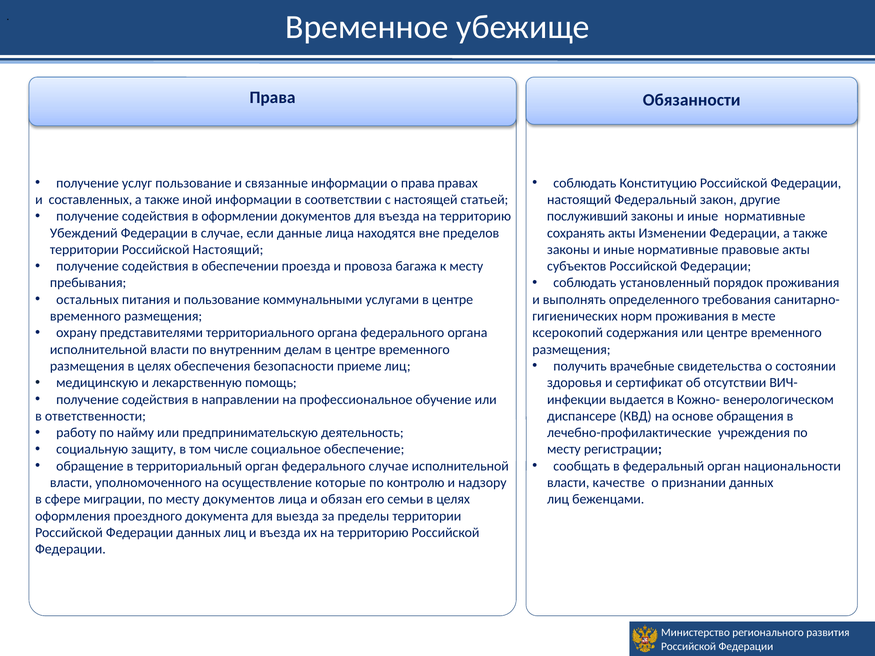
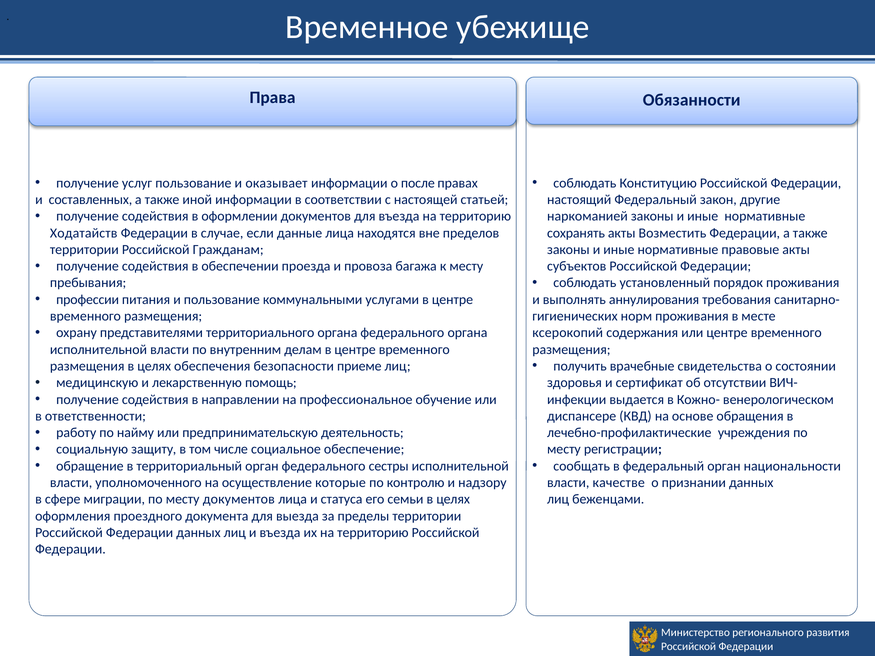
связанные: связанные -> оказывает (277, 183)
о права: права -> после (418, 183)
послуживший: послуживший -> наркоманией (587, 216)
Убеждений: Убеждений -> Ходатайств (84, 233)
Изменении: Изменении -> Возместить (672, 233)
Российской Настоящий: Настоящий -> Гражданам (228, 250)
остальных: остальных -> профессии (88, 300)
определенного: определенного -> аннулирования (654, 300)
федерального случае: случае -> сестры (389, 466)
обязан: обязан -> статуса (342, 500)
